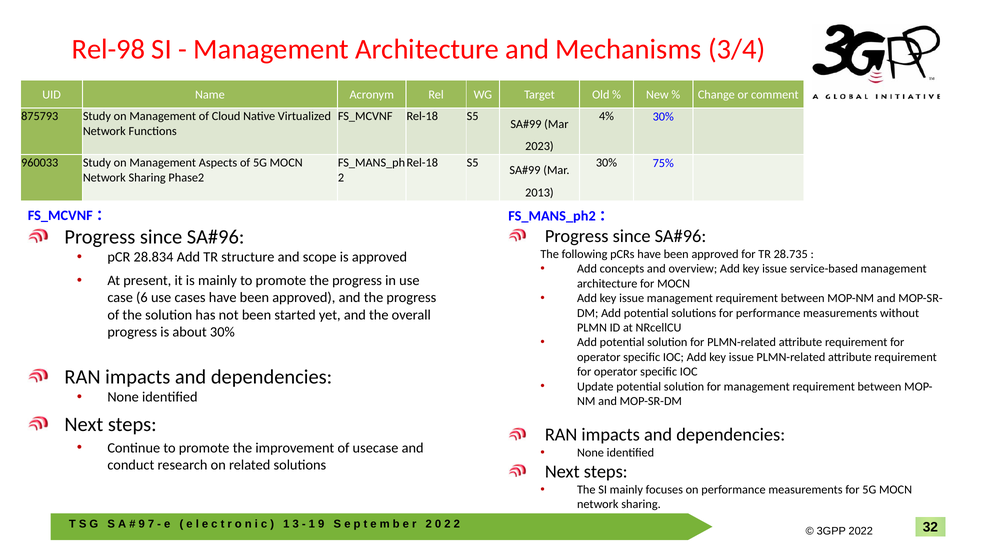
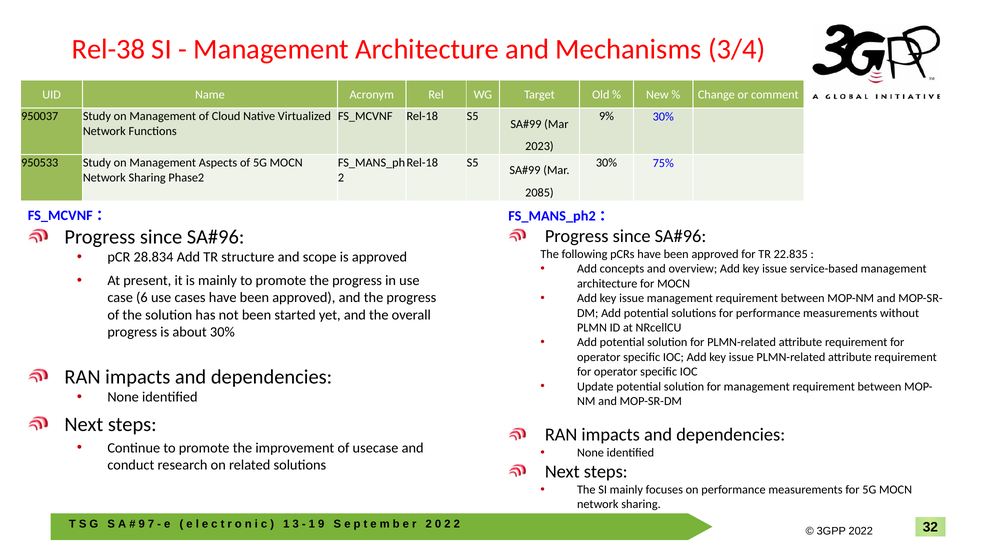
Rel-98: Rel-98 -> Rel-38 (108, 49)
875793: 875793 -> 950037 (40, 116)
4%: 4% -> 9% (607, 116)
960033: 960033 -> 950533 (40, 163)
2013: 2013 -> 2085 (539, 193)
28.735: 28.735 -> 22.835 (791, 254)
